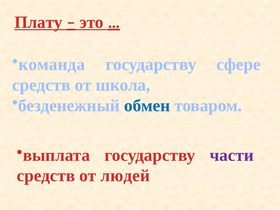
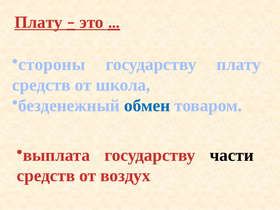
команда: команда -> стороны (52, 65)
государству сфере: сфере -> плату (239, 65)
части colour: purple -> black (232, 155)
людей: людей -> воздух (125, 176)
